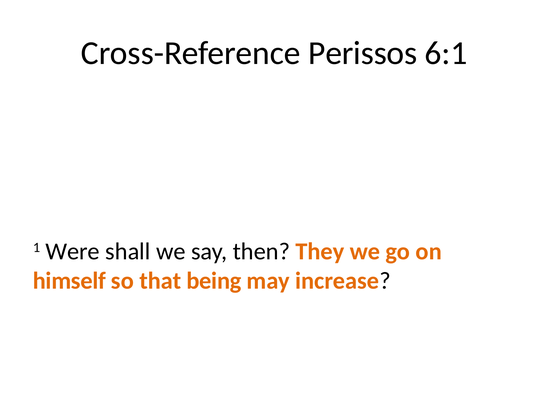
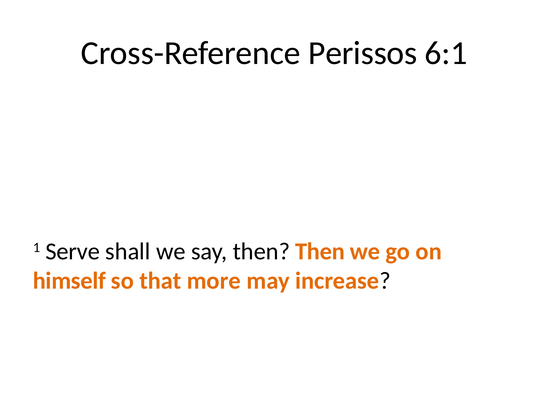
Were: Were -> Serve (73, 252)
then They: They -> Then (320, 252)
being: being -> more (214, 281)
